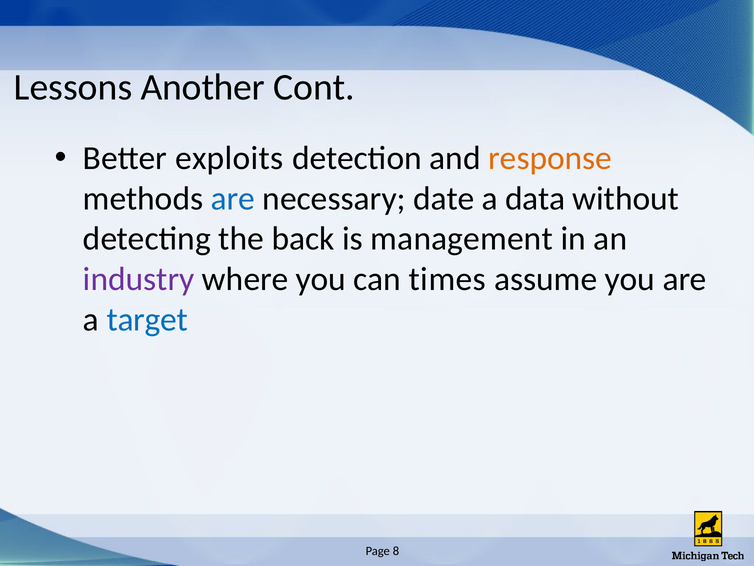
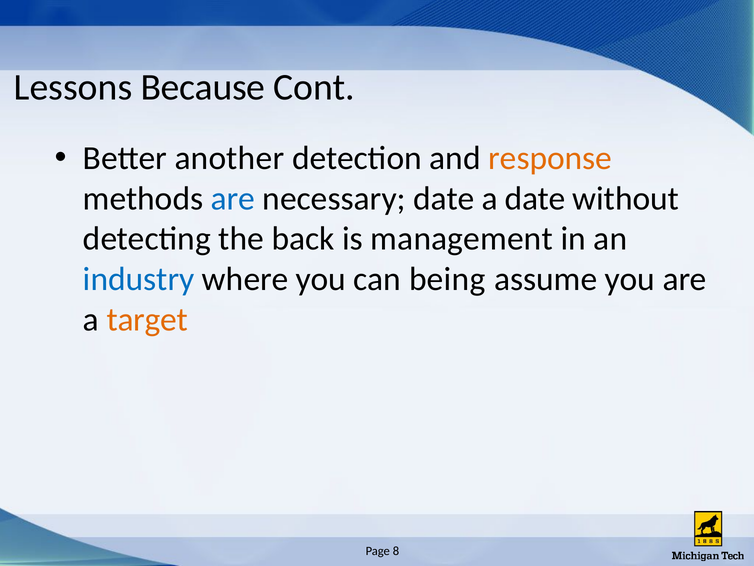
Another: Another -> Because (203, 87)
exploits: exploits -> another (229, 158)
a data: data -> date (535, 198)
industry colour: purple -> blue (139, 279)
times: times -> being (447, 279)
target colour: blue -> orange (147, 319)
